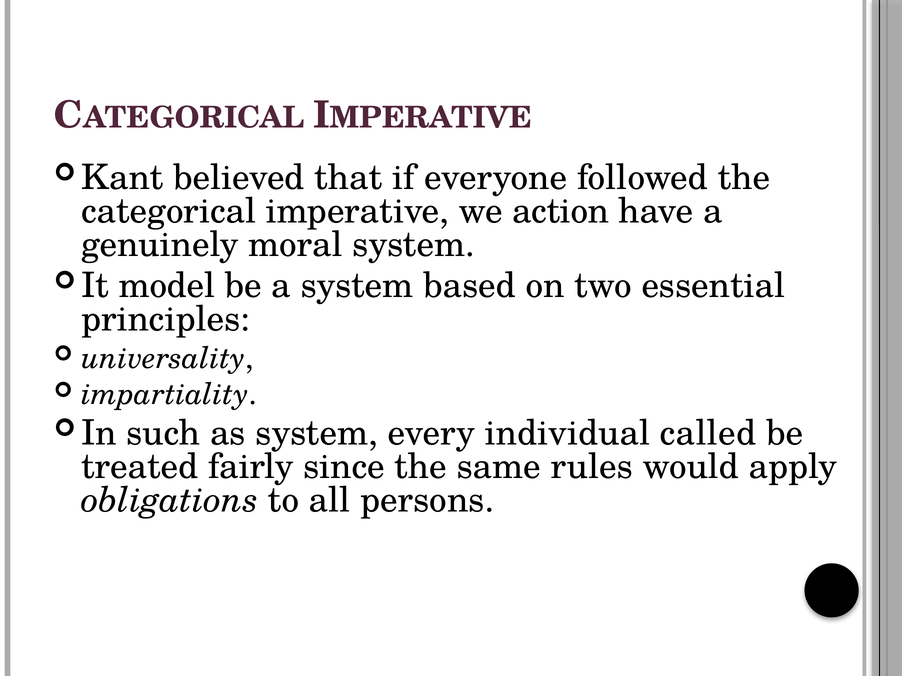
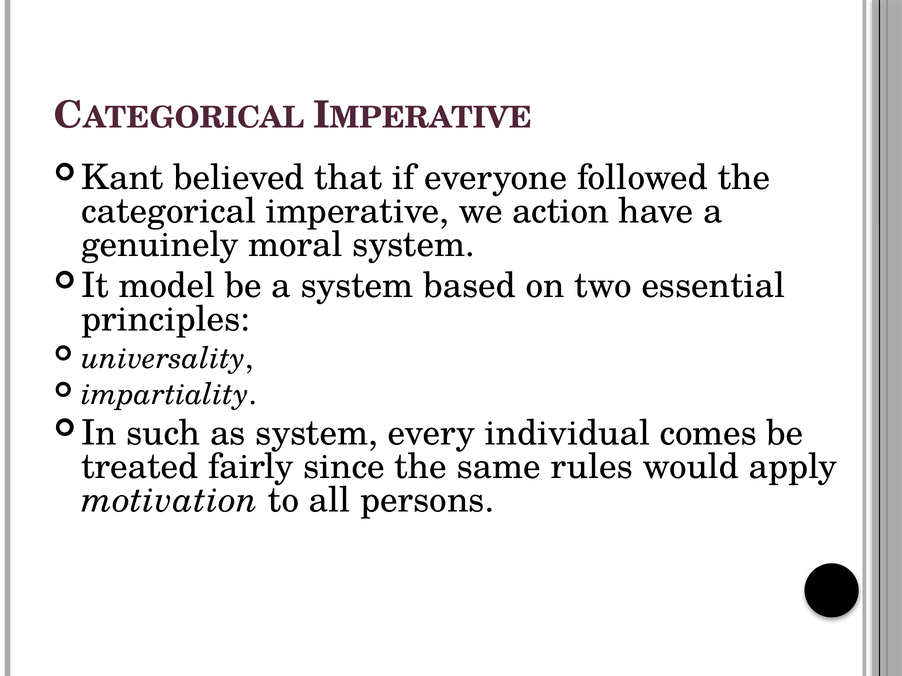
called: called -> comes (708, 433)
obligations: obligations -> motivation (169, 501)
